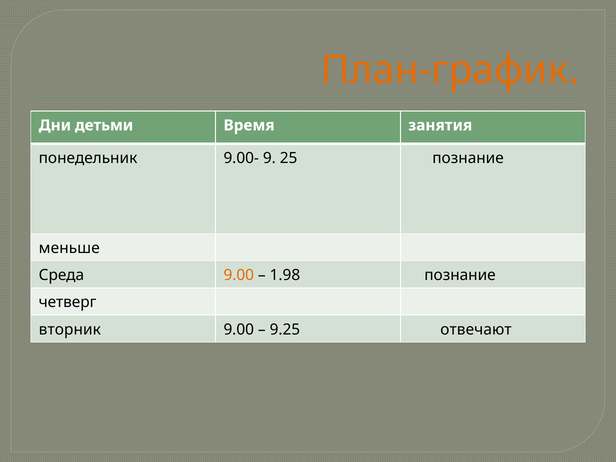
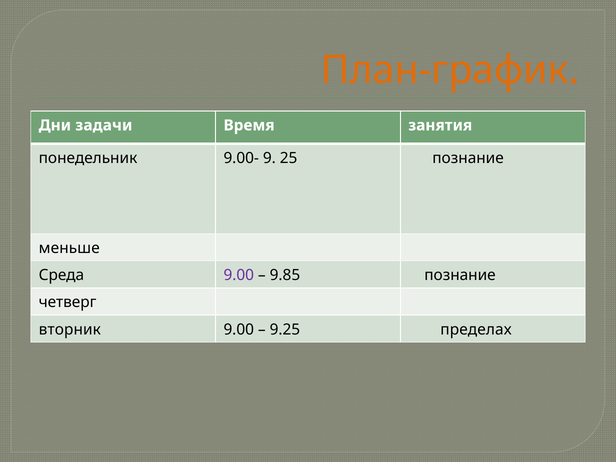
детьми: детьми -> задачи (104, 125)
9.00 colour: orange -> purple (239, 275)
1.98: 1.98 -> 9.85 (285, 275)
отвечают: отвечают -> пределах (476, 329)
